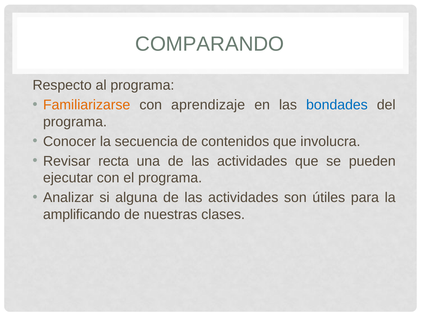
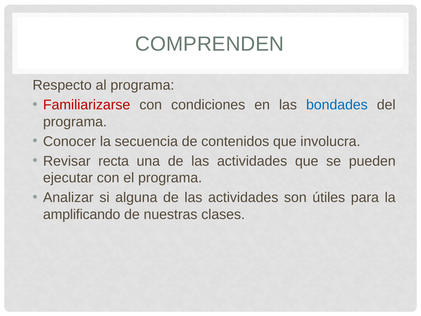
COMPARANDO: COMPARANDO -> COMPRENDEN (210, 44)
Familiarizarse colour: orange -> red (87, 105)
aprendizaje: aprendizaje -> condiciones (208, 105)
